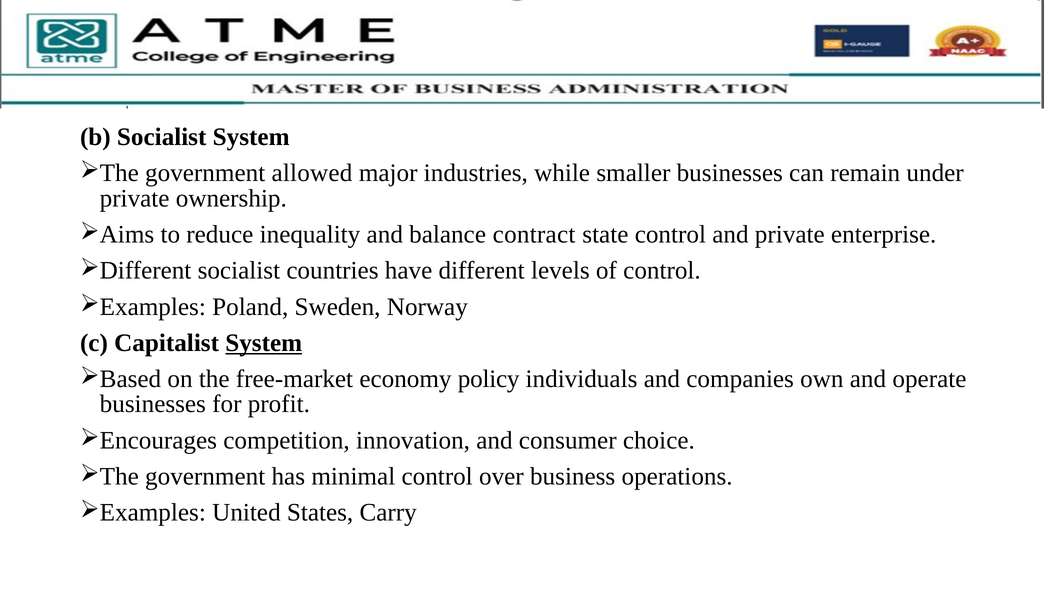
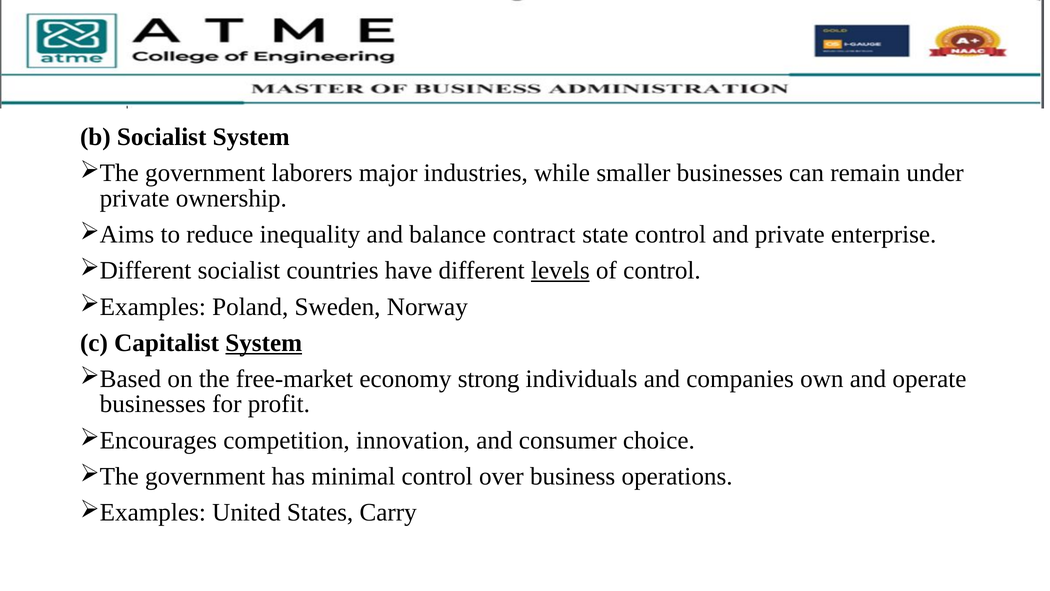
allowed: allowed -> laborers (312, 173)
levels underline: none -> present (560, 270)
policy: policy -> strong (489, 379)
